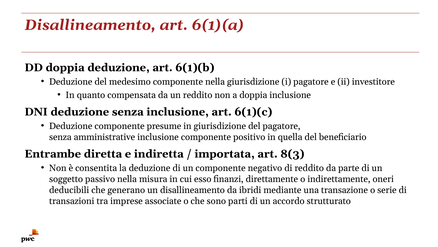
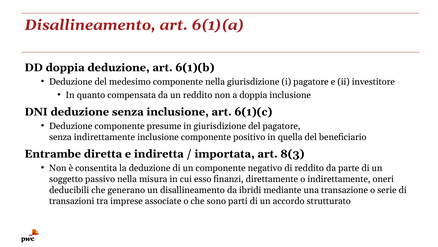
senza amministrative: amministrative -> indirettamente (104, 137)
